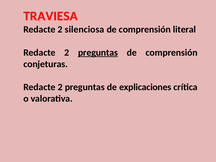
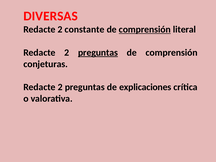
TRAVIESA: TRAVIESA -> DIVERSAS (51, 16)
silenciosa: silenciosa -> constante (85, 29)
comprensión underline: none -> present (145, 29)
